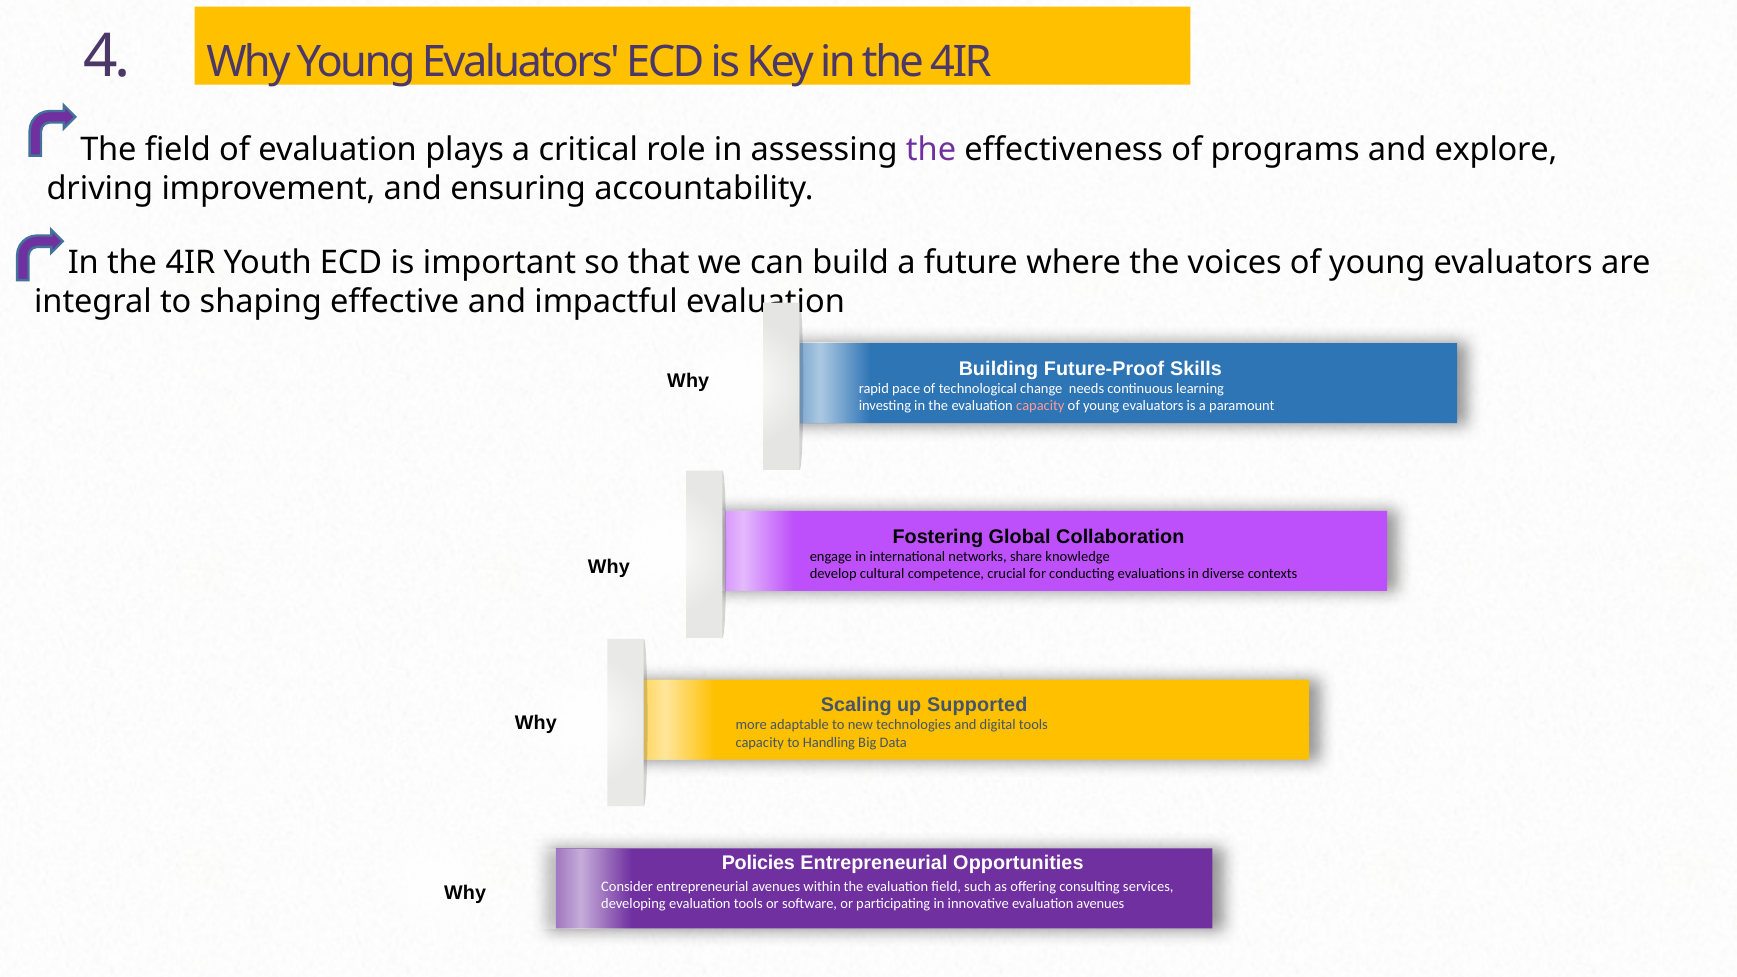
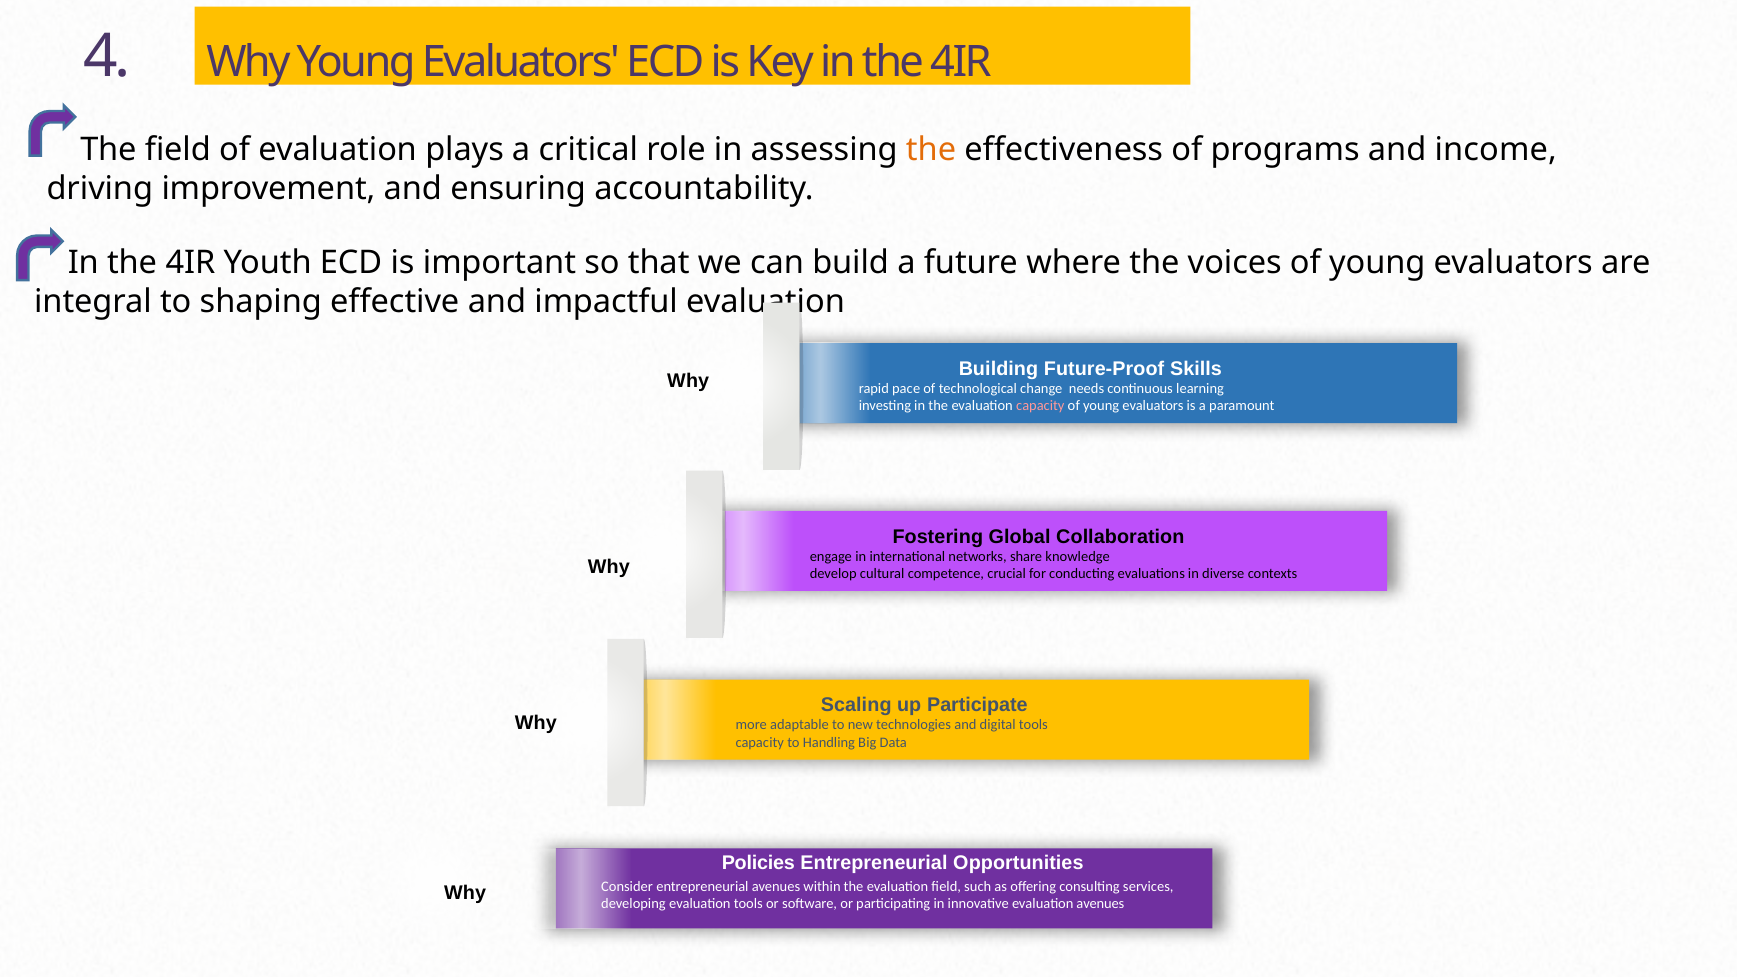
the colour: purple -> orange (931, 149)
explore: explore -> income (1496, 149)
Supported: Supported -> Participate (977, 706)
